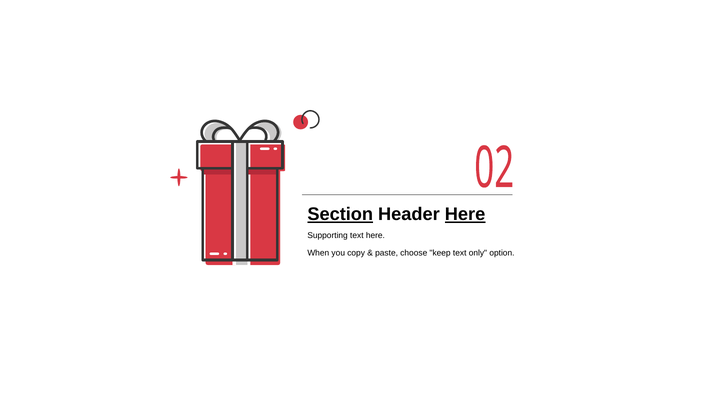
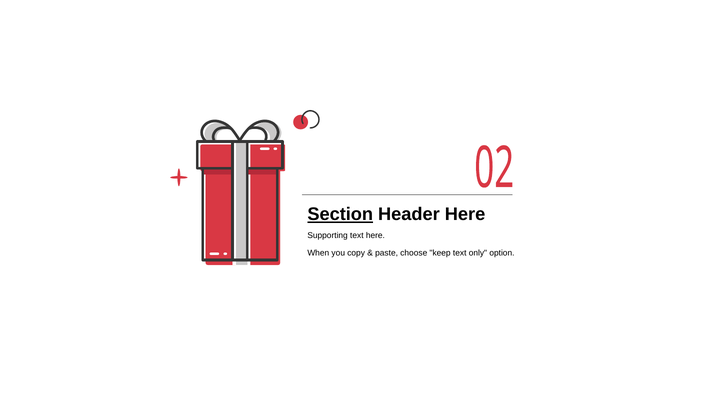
Here underline: present -> none (465, 214)
